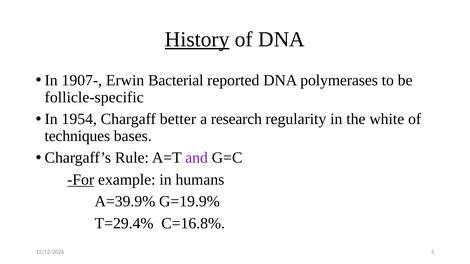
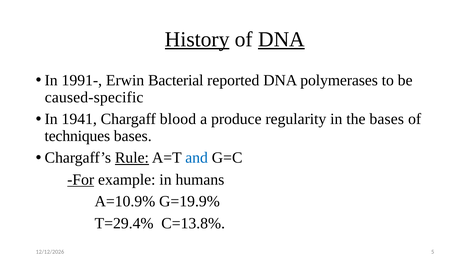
DNA underline: none -> present (281, 39)
1907-: 1907- -> 1991- (82, 81)
follicle-specific: follicle-specific -> caused-specific (94, 97)
1954: 1954 -> 1941 (79, 119)
better: better -> blood (178, 119)
research: research -> produce (236, 119)
the white: white -> bases (387, 119)
Rule underline: none -> present (132, 158)
and colour: purple -> blue (197, 158)
A=39.9%: A=39.9% -> A=10.9% (125, 202)
C=16.8%: C=16.8% -> C=13.8% (193, 224)
